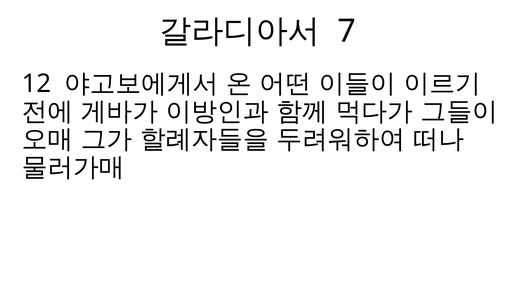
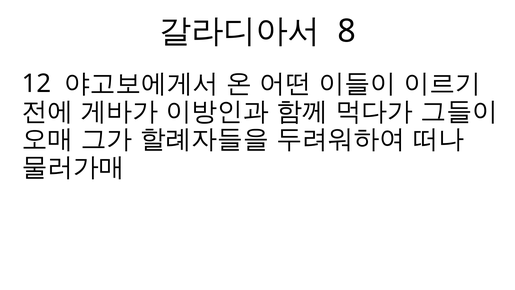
7: 7 -> 8 (347, 31)
